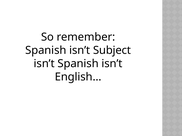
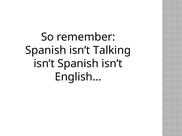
Subject: Subject -> Talking (112, 51)
